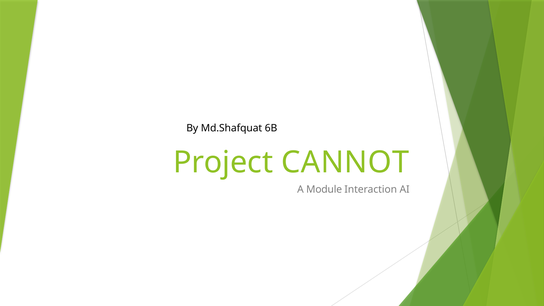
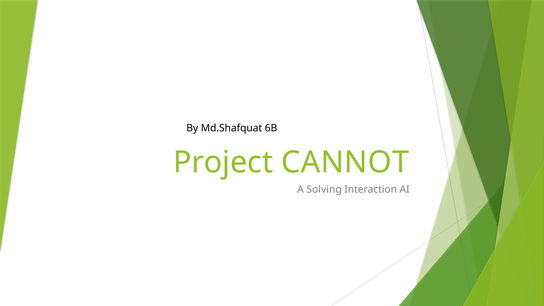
Module: Module -> Solving (324, 190)
